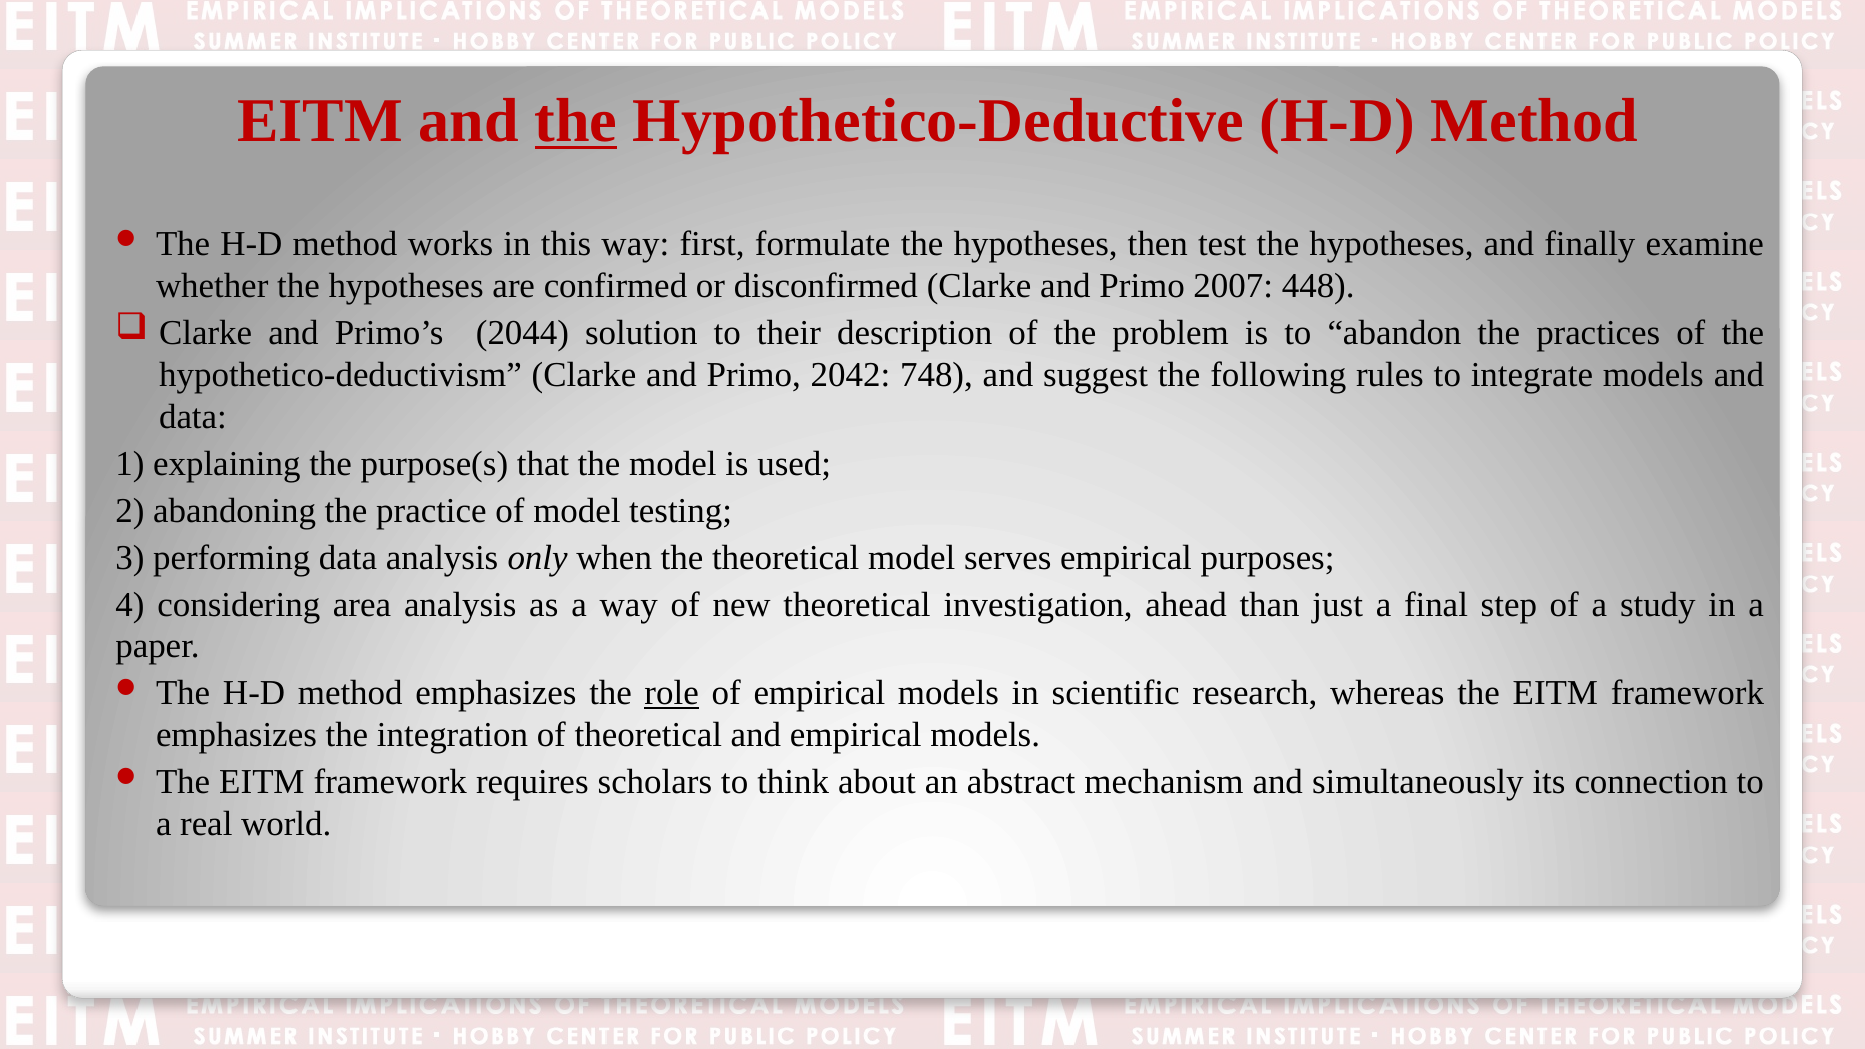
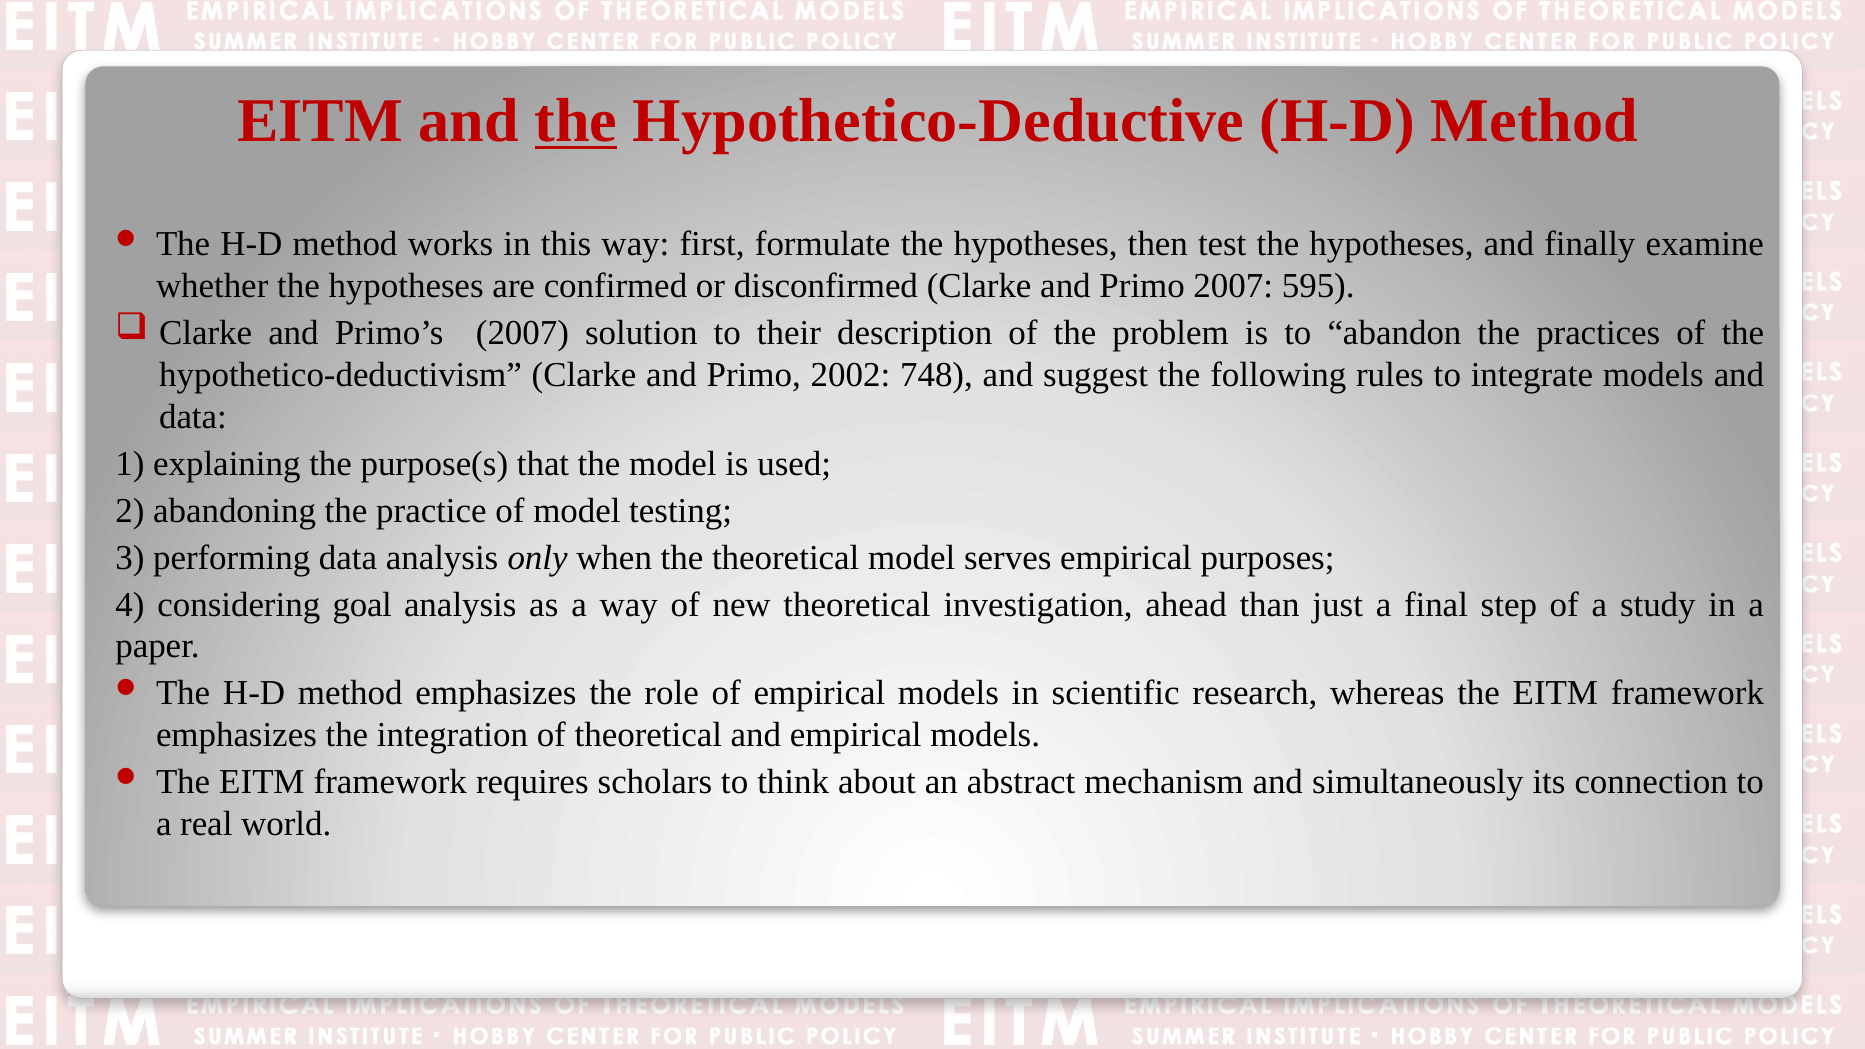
448: 448 -> 595 (1318, 286)
Primo’s 2044: 2044 -> 2007 (522, 333)
2042: 2042 -> 2002 (850, 375)
area: area -> goal (362, 605)
role underline: present -> none (672, 693)
